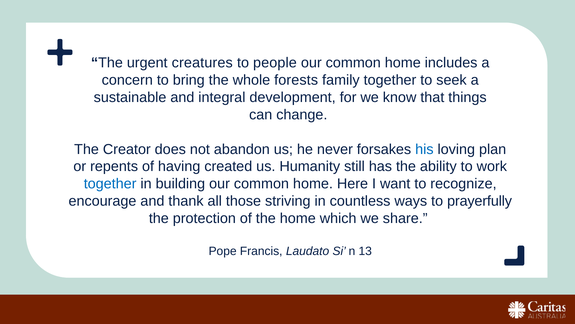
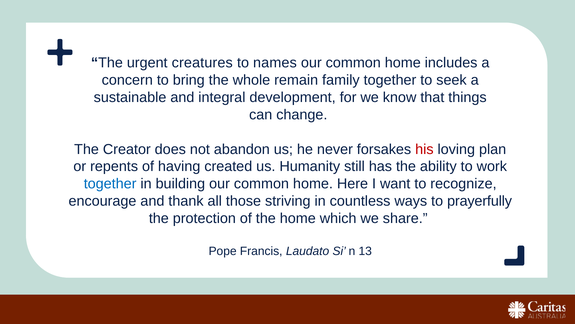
people: people -> names (275, 63)
forests: forests -> remain (296, 80)
his colour: blue -> red (424, 149)
